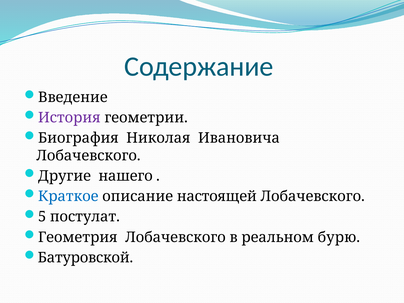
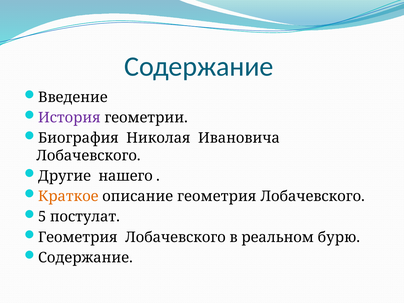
Краткое colour: blue -> orange (68, 196)
описание настоящей: настоящей -> геометрия (217, 196)
Батуровской: Батуровской -> Содержание (85, 258)
